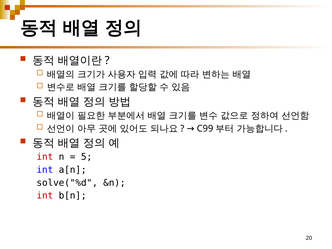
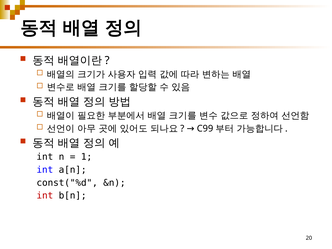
int colour: red -> black (45, 157)
5: 5 -> 1 (87, 157)
solve("%d: solve("%d -> const("%d (67, 183)
